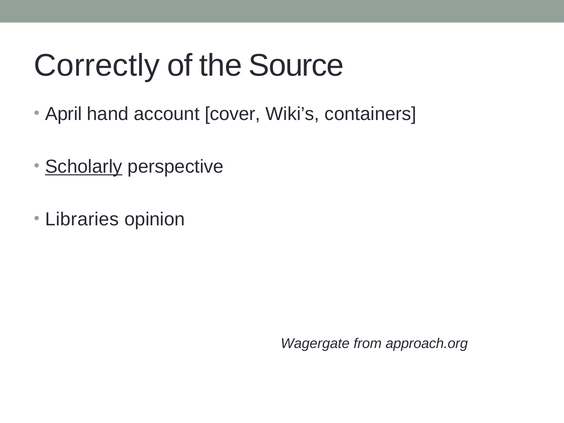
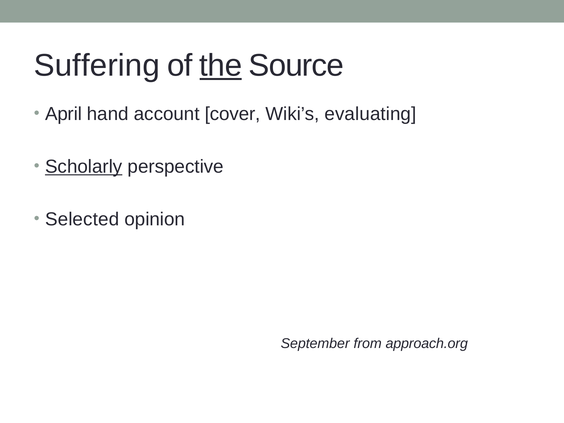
Correctly: Correctly -> Suffering (97, 66)
the underline: none -> present (221, 66)
containers: containers -> evaluating (371, 114)
Libraries: Libraries -> Selected (82, 219)
Wagergate: Wagergate -> September (315, 344)
